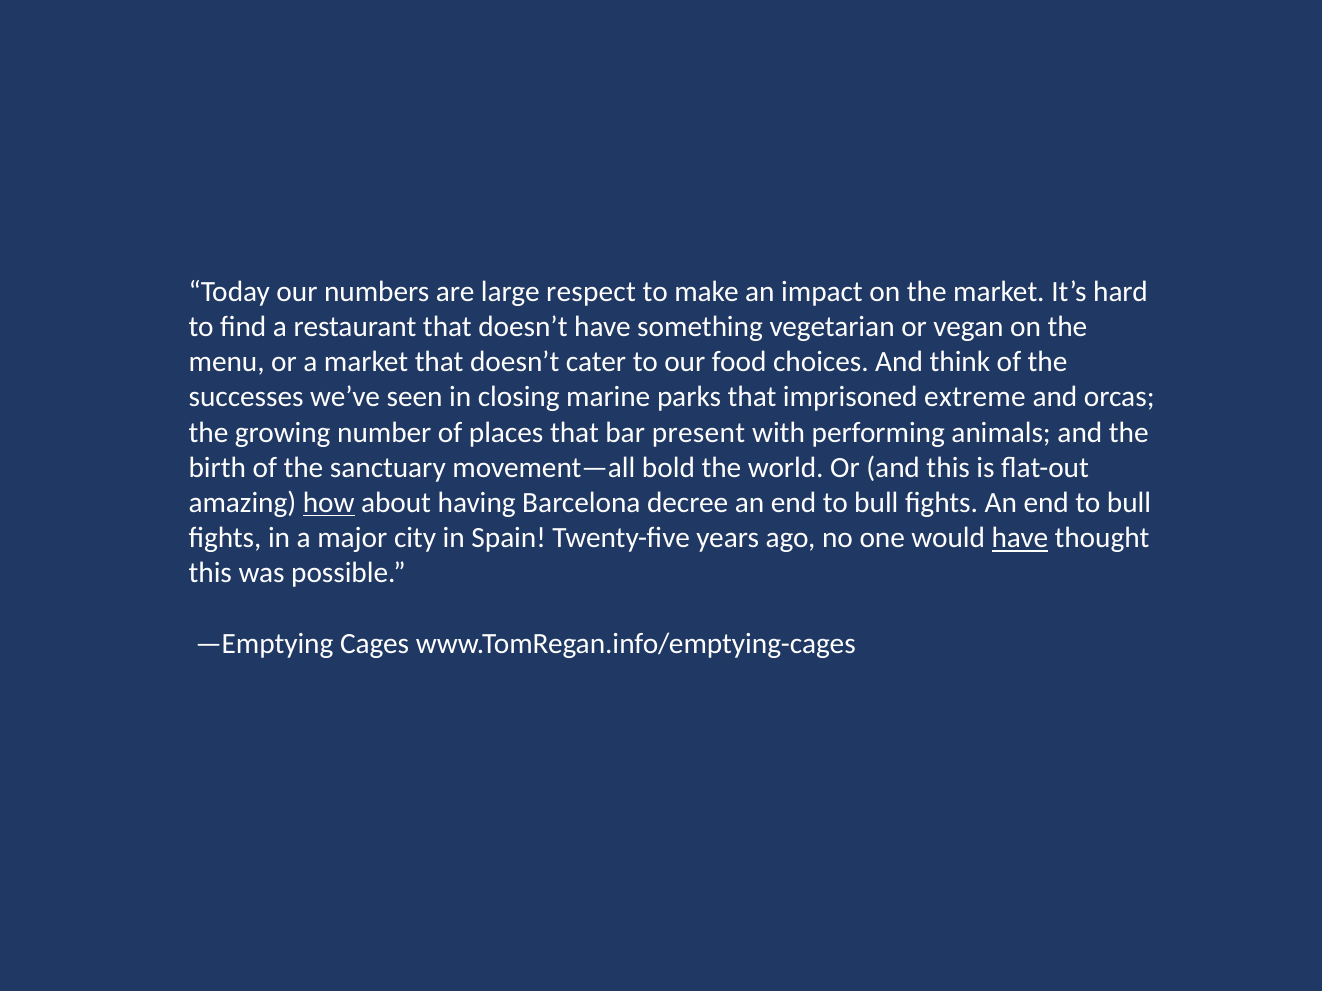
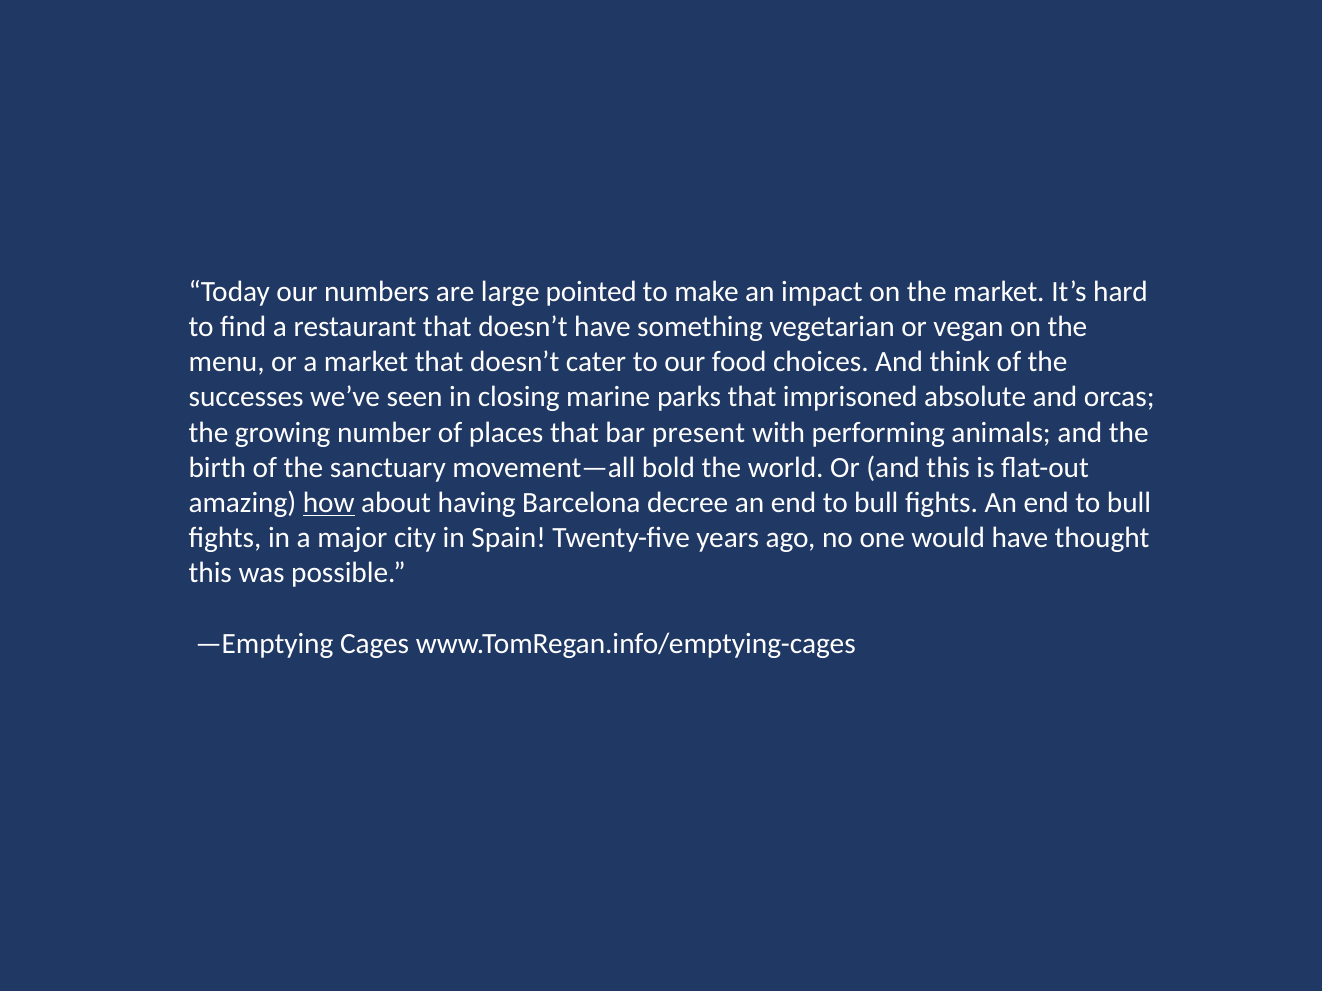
respect: respect -> pointed (591, 292)
extreme: extreme -> absolute (975, 397)
have underline: present -> none (1020, 538)
